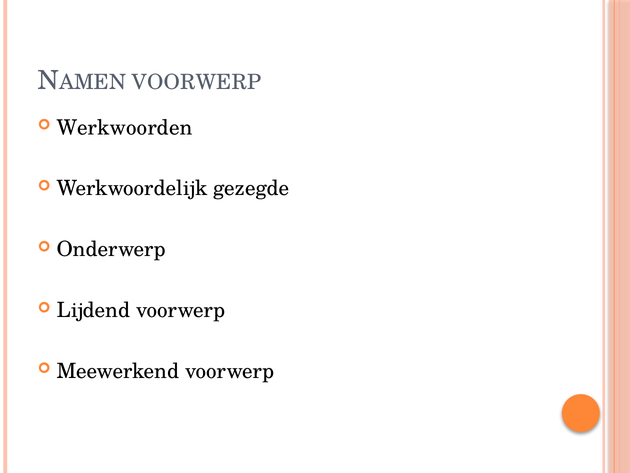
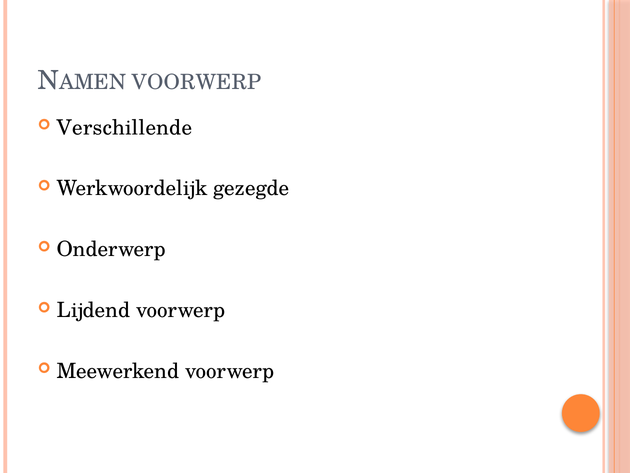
Werkwoorden: Werkwoorden -> Verschillende (125, 127)
